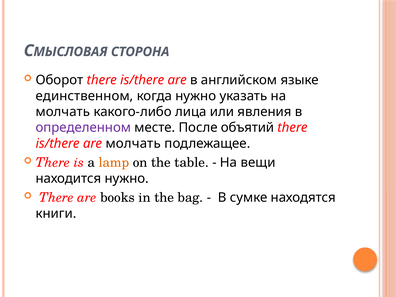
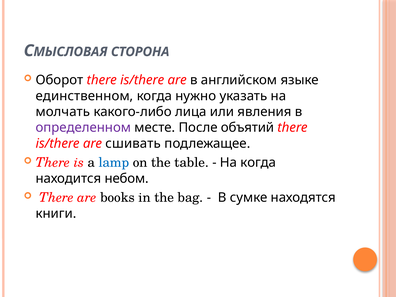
are молчать: молчать -> сшивать (133, 143)
lamp colour: orange -> blue (114, 163)
На вещи: вещи -> когда (258, 163)
находится нужно: нужно -> небом (127, 178)
